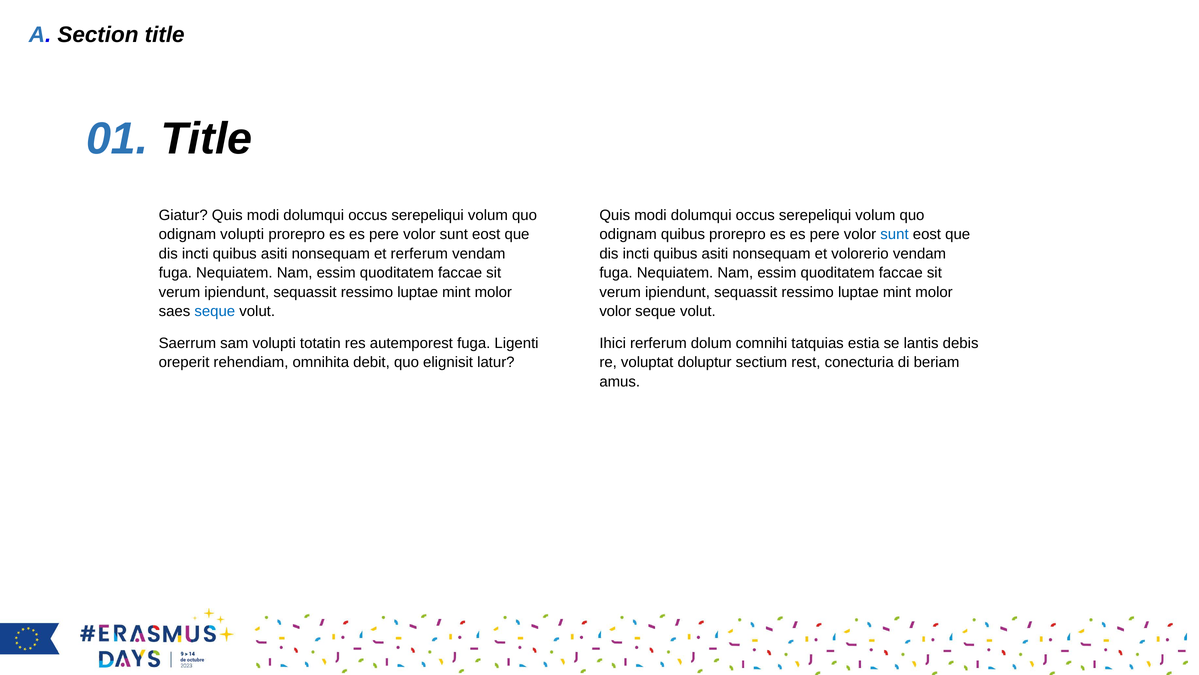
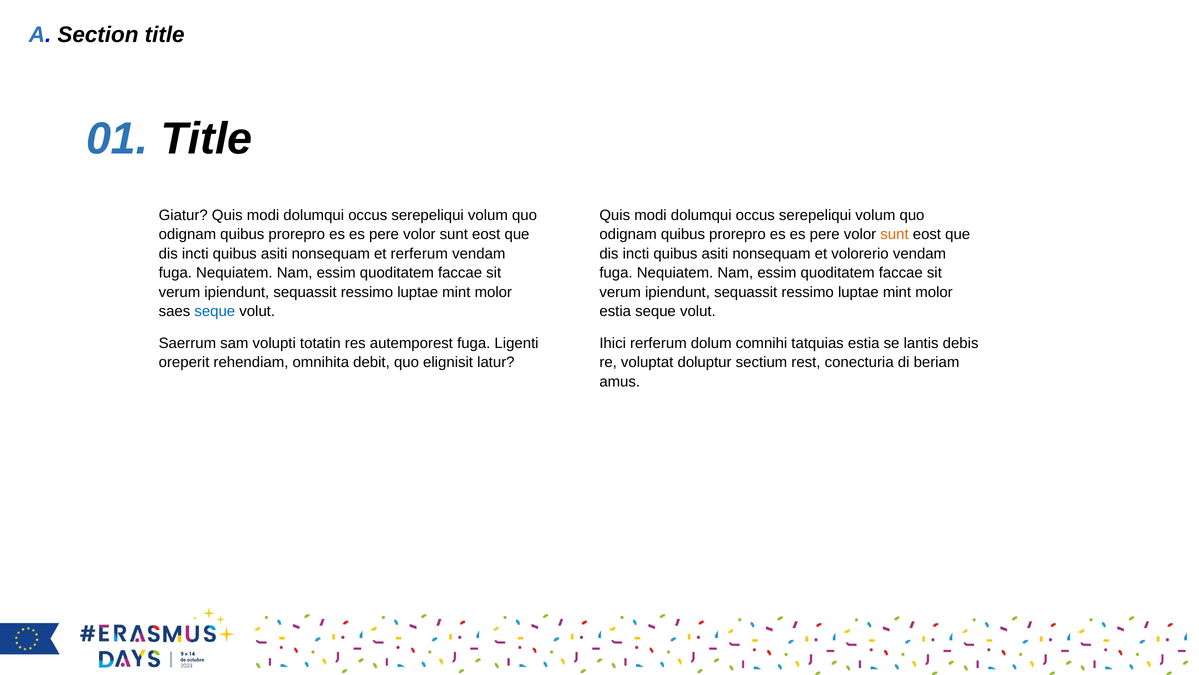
volupti: volupti -> quibus (242, 234)
sunt colour: blue -> orange (895, 234)
volor: volor -> estia (615, 311)
